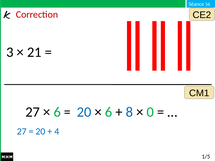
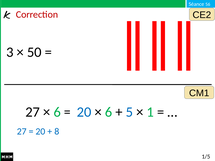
21: 21 -> 50 (34, 52)
8: 8 -> 5 (129, 112)
0: 0 -> 1 (150, 112)
4: 4 -> 8 (57, 132)
